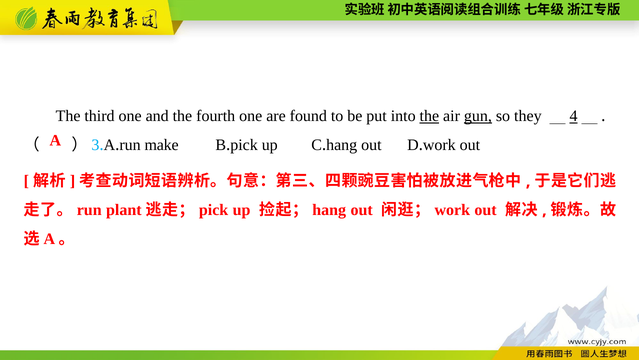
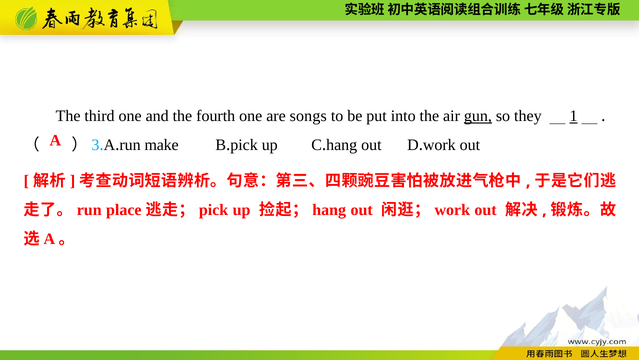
found: found -> songs (308, 116)
the underline: present -> none (429, 116)
4: 4 -> 1 (574, 116)
plant: plant -> place (124, 210)
